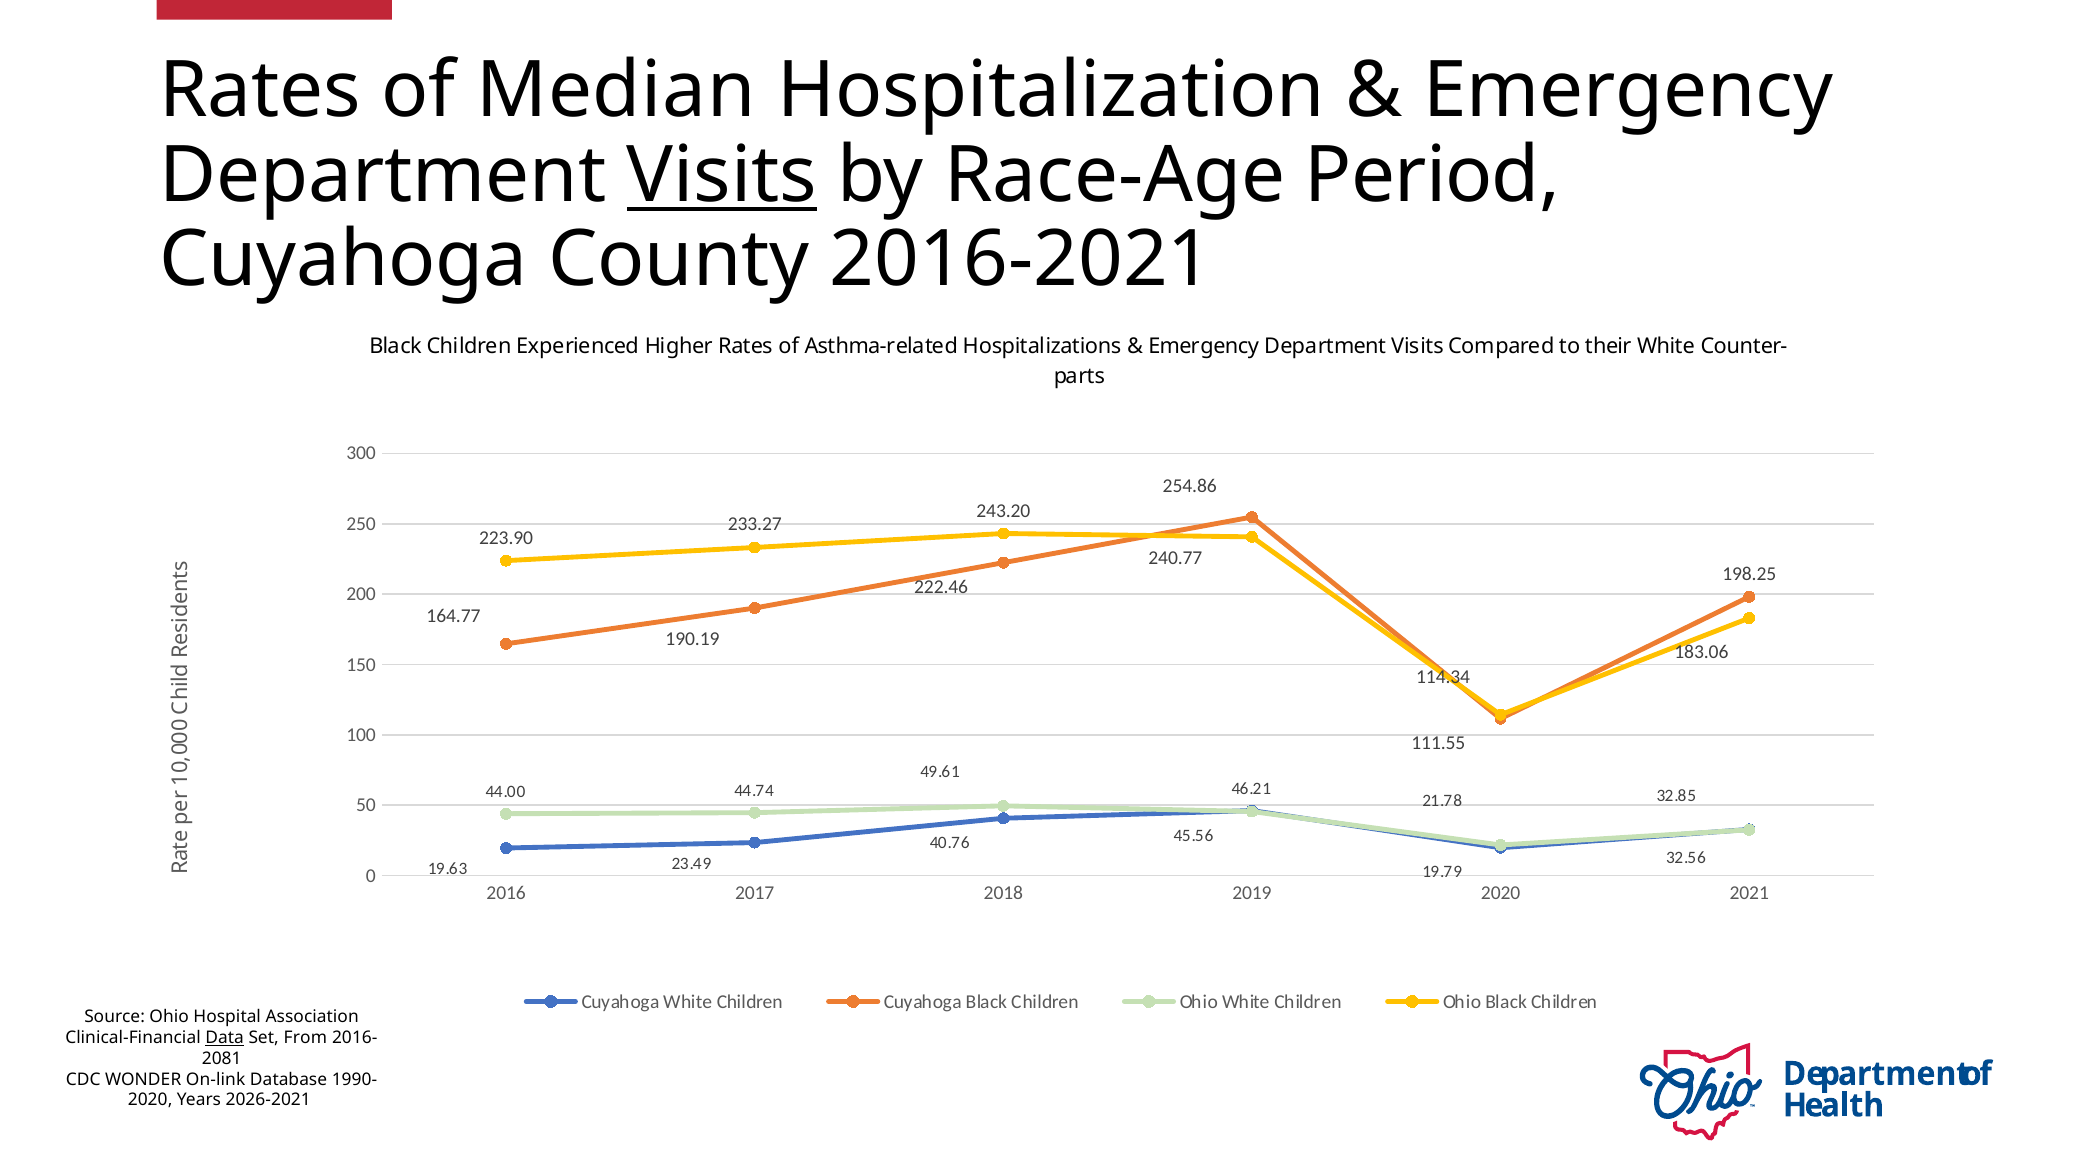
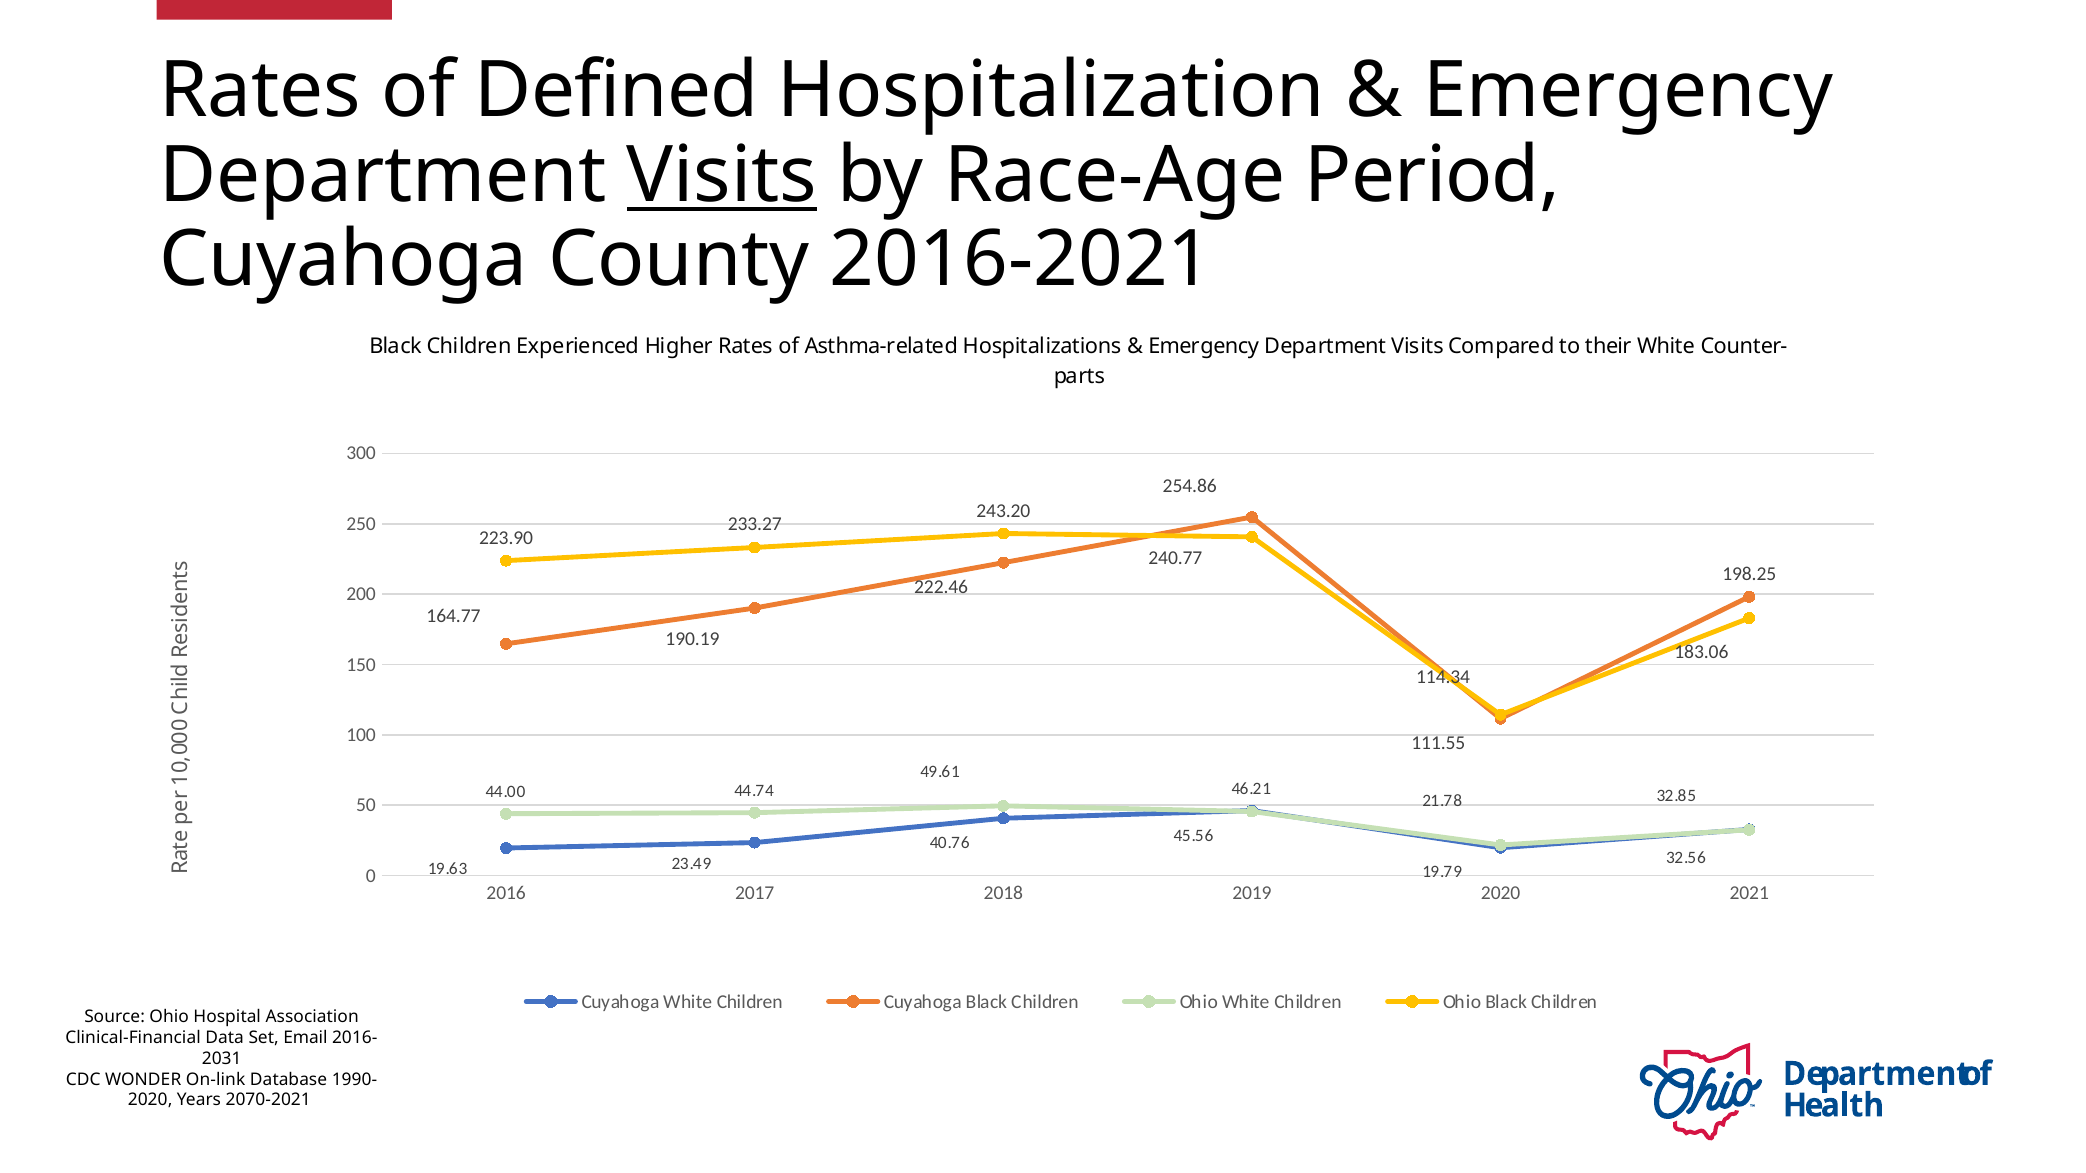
Median: Median -> Defined (617, 91)
Data underline: present -> none (225, 1038)
From: From -> Email (305, 1038)
2081: 2081 -> 2031 (222, 1059)
2026-2021: 2026-2021 -> 2070-2021 (268, 1100)
